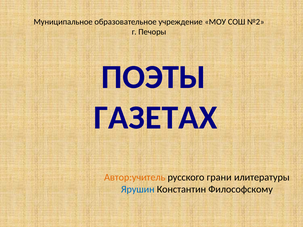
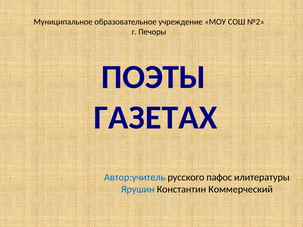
Автор:учитель colour: orange -> blue (135, 177)
грани: грани -> пафос (219, 177)
Философскому: Философскому -> Коммерческий (241, 190)
